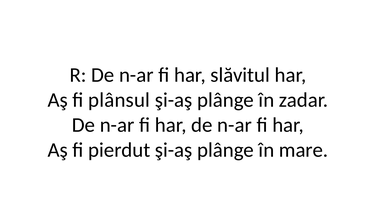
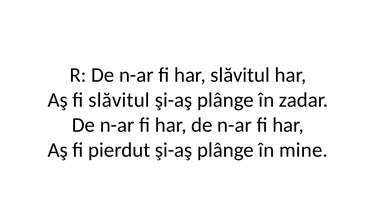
fi plânsul: plânsul -> slăvitul (119, 100)
mare: mare -> mine (303, 150)
